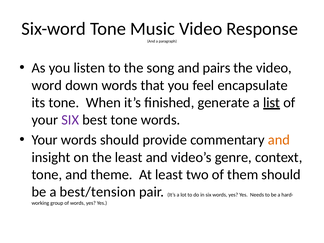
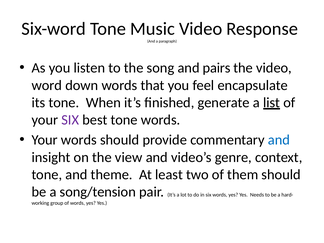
and colour: orange -> blue (279, 140)
the least: least -> view (129, 157)
best/tension: best/tension -> song/tension (98, 192)
